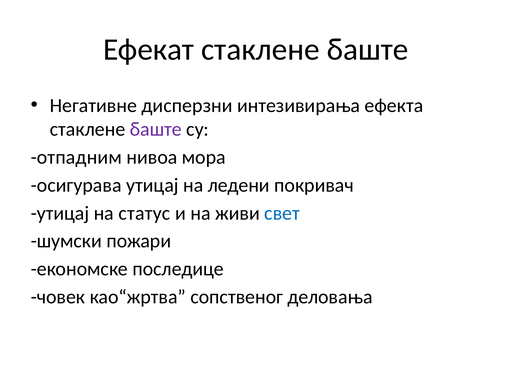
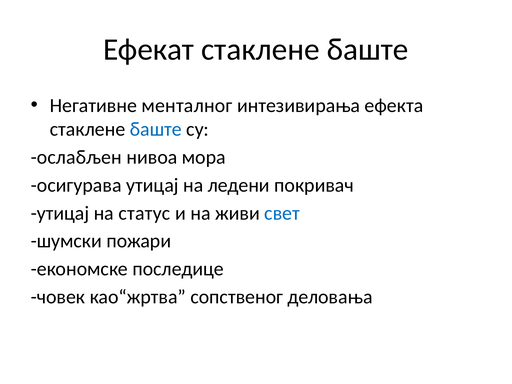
дисперзни: дисперзни -> менталног (187, 106)
баште colour: purple -> blue (156, 129)
отпадним: отпадним -> ослабљен (76, 157)
